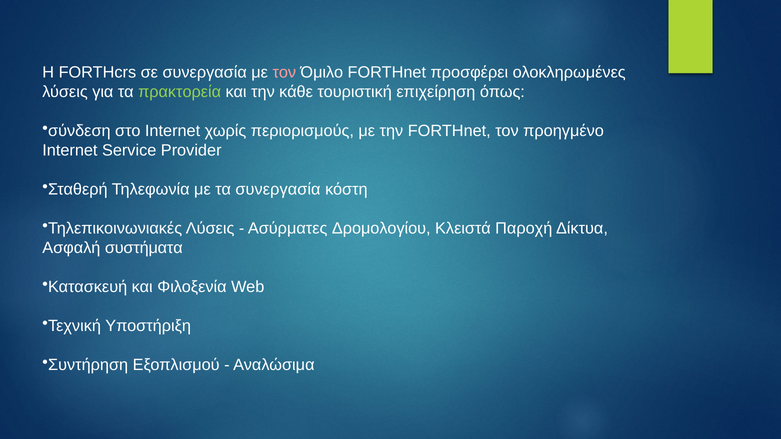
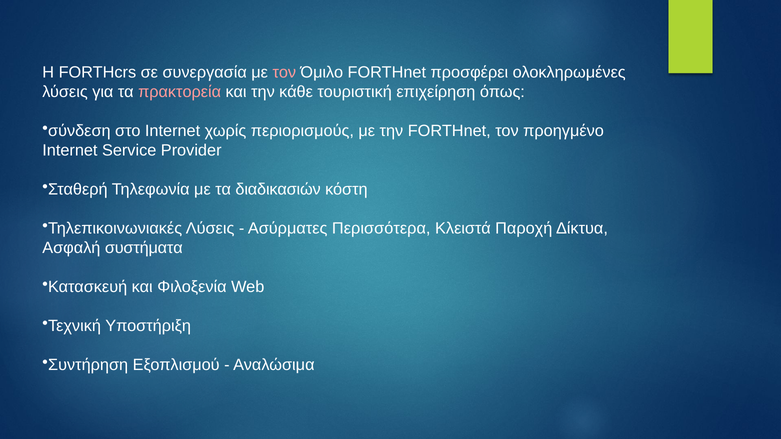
πρακτορεία colour: light green -> pink (180, 92)
τα συνεργασία: συνεργασία -> διαδικασιών (278, 190)
Δρομολογίου: Δρομολογίου -> Περισσότερα (381, 229)
